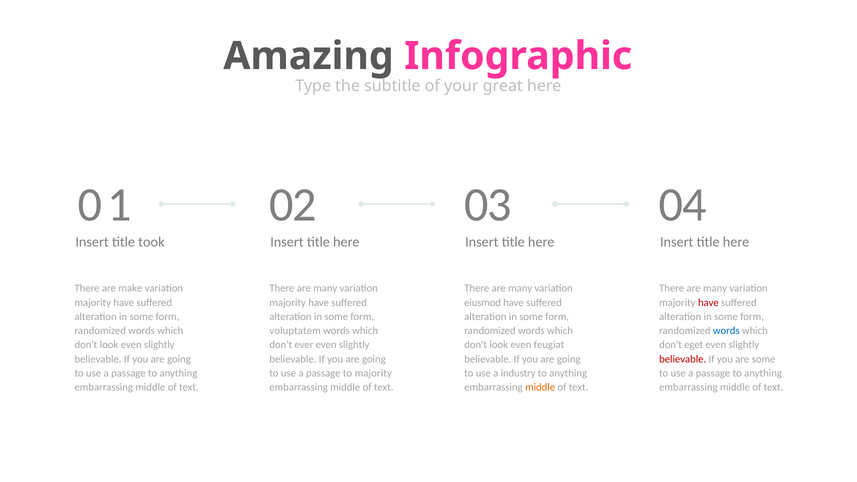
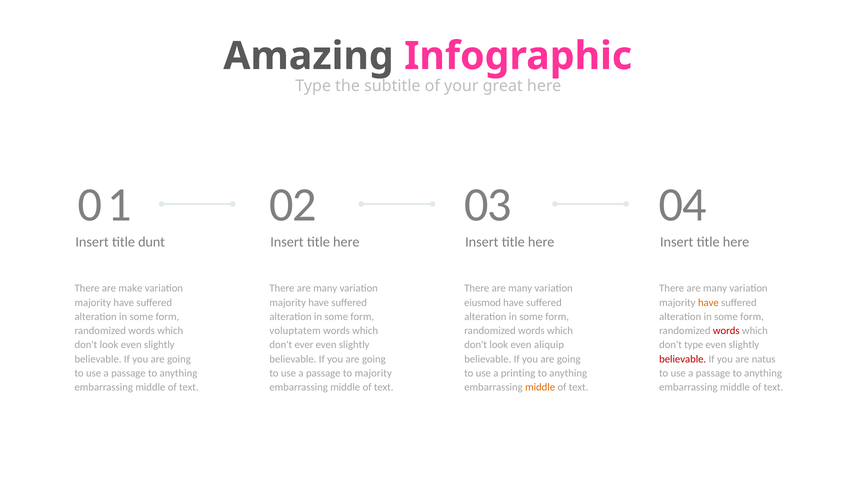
took: took -> dunt (152, 242)
have colour: red -> orange (708, 303)
words colour: blue -> red (726, 331)
feugiat: feugiat -> aliquip (549, 345)
don't eget: eget -> type (694, 345)
are some: some -> natus (764, 359)
industry: industry -> printing (518, 373)
